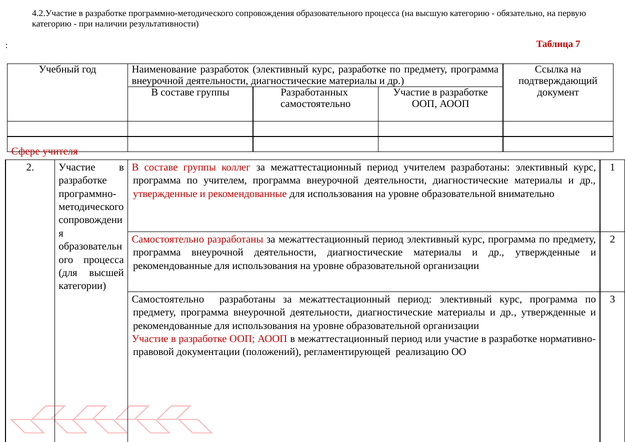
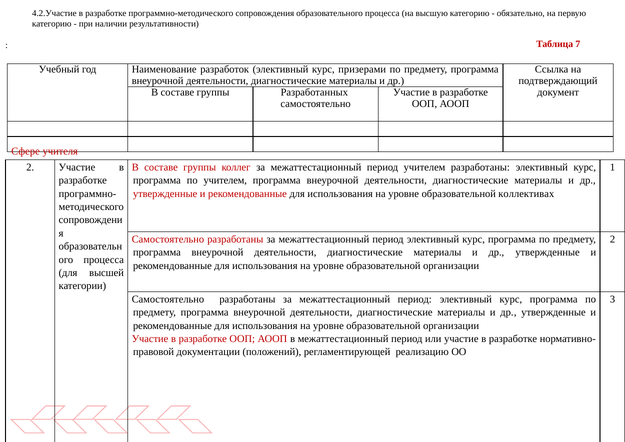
курс разработке: разработке -> призерами (362, 69)
внимательно: внимательно -> коллективах (526, 194)
